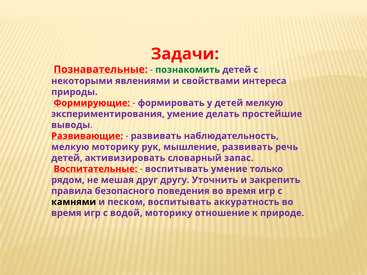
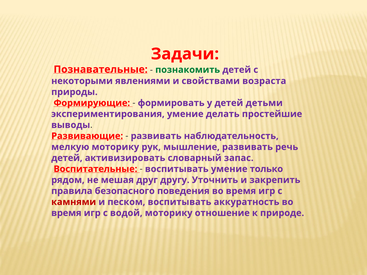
интереса: интереса -> возраста (264, 81)
детей мелкую: мелкую -> детьми (264, 103)
камнями colour: black -> red (74, 202)
